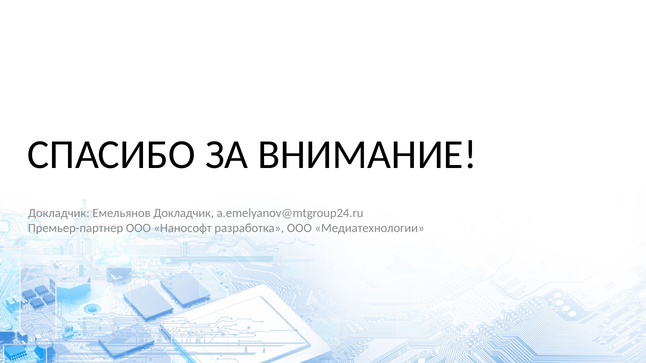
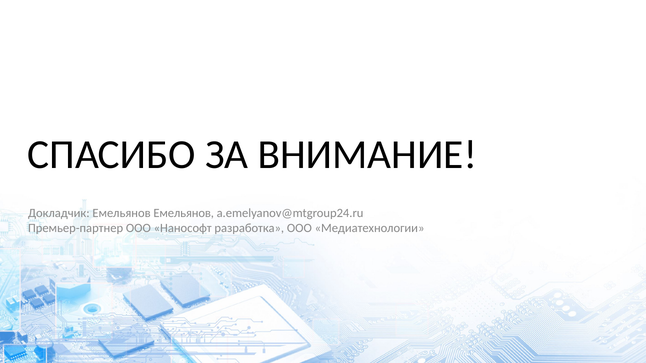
Емельянов Докладчик: Докладчик -> Емельянов (184, 213)
